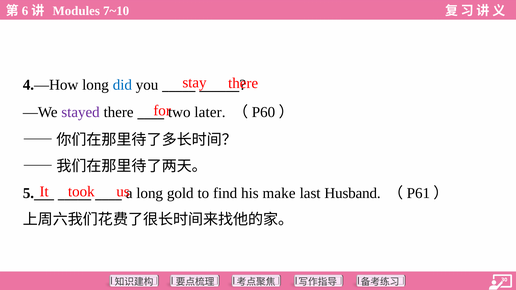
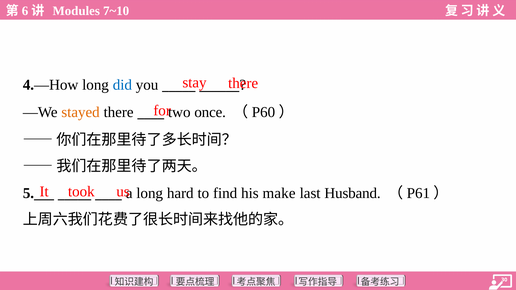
stayed colour: purple -> orange (81, 112)
later: later -> once (210, 112)
gold: gold -> hard (180, 194)
